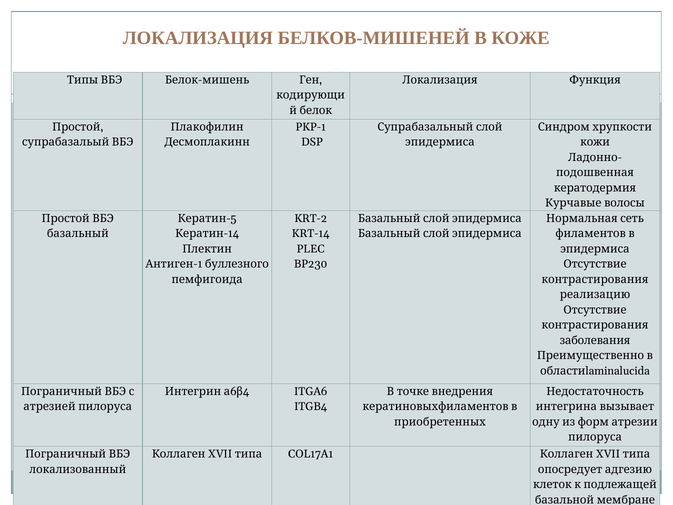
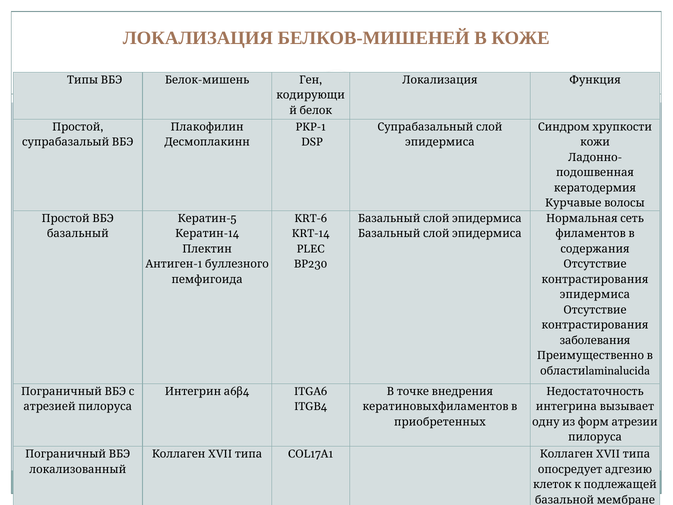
KRT-2: KRT-2 -> KRT-6 (311, 218)
эпидермиса: эпидермиса -> содержания (595, 249)
реализацию: реализацию -> эпидермиса (595, 295)
